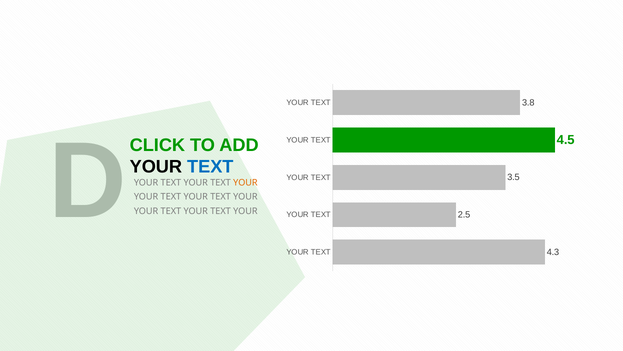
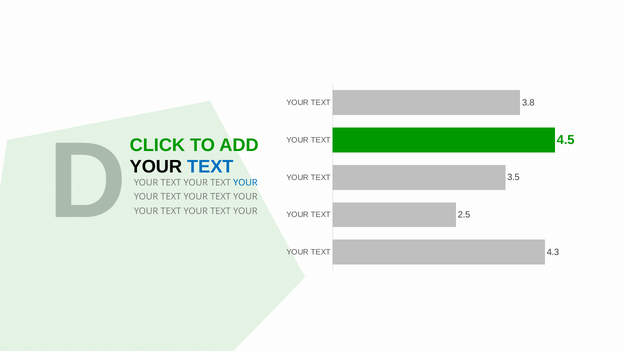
YOUR colour: orange -> blue (245, 182)
